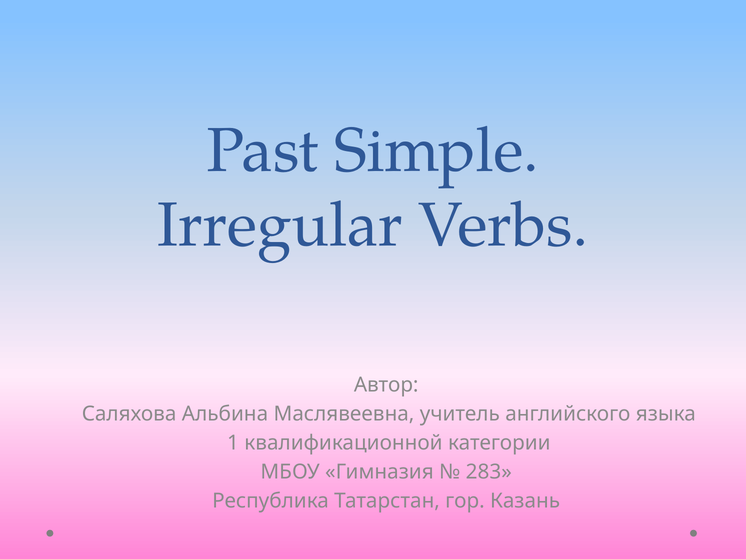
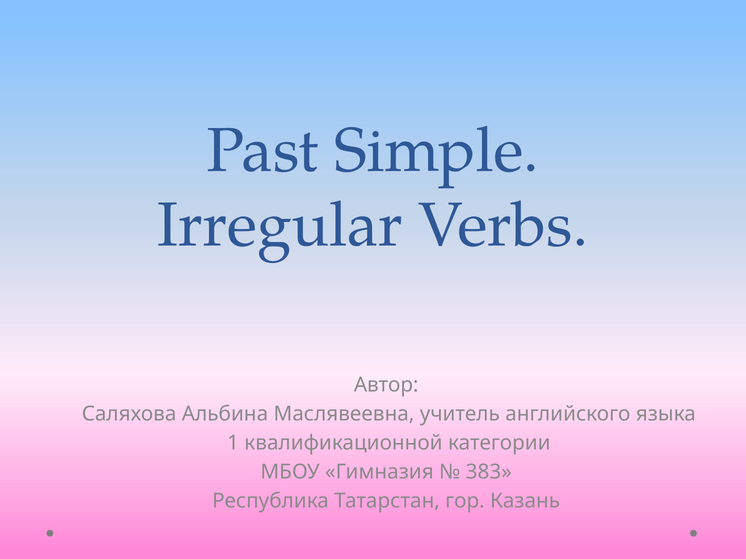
283: 283 -> 383 (489, 473)
